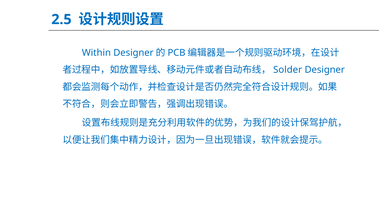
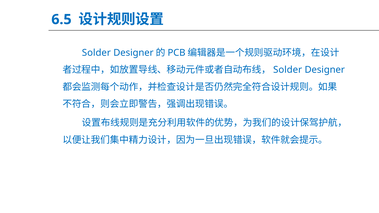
2.5: 2.5 -> 6.5 (61, 19)
Within: Within -> Solder (96, 53)
